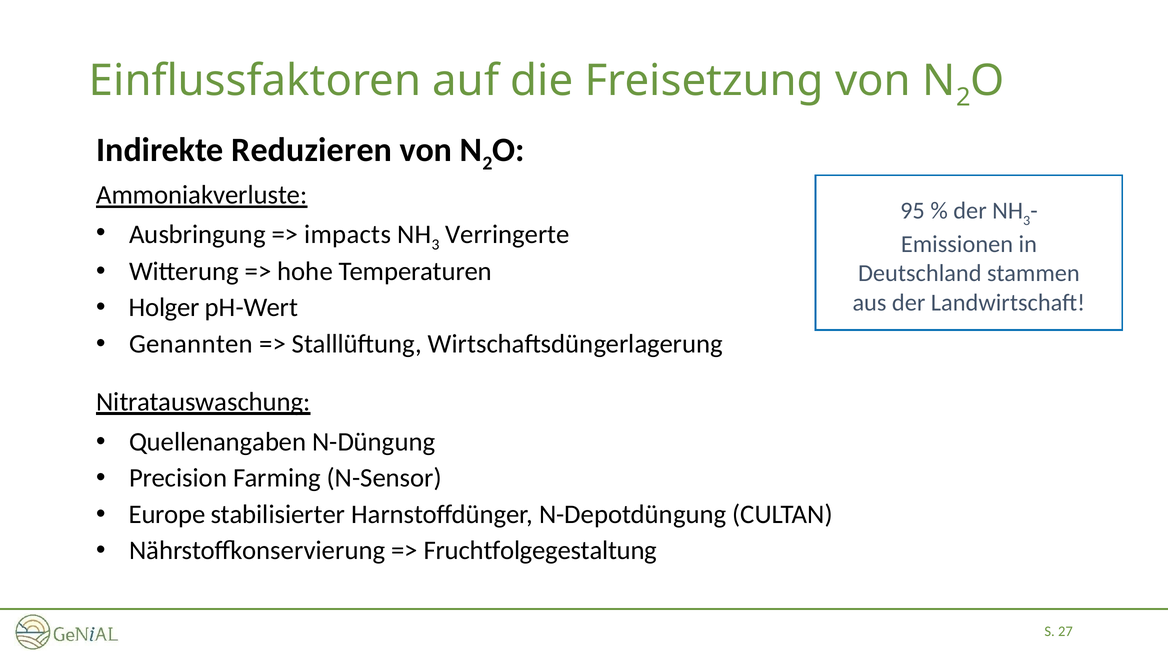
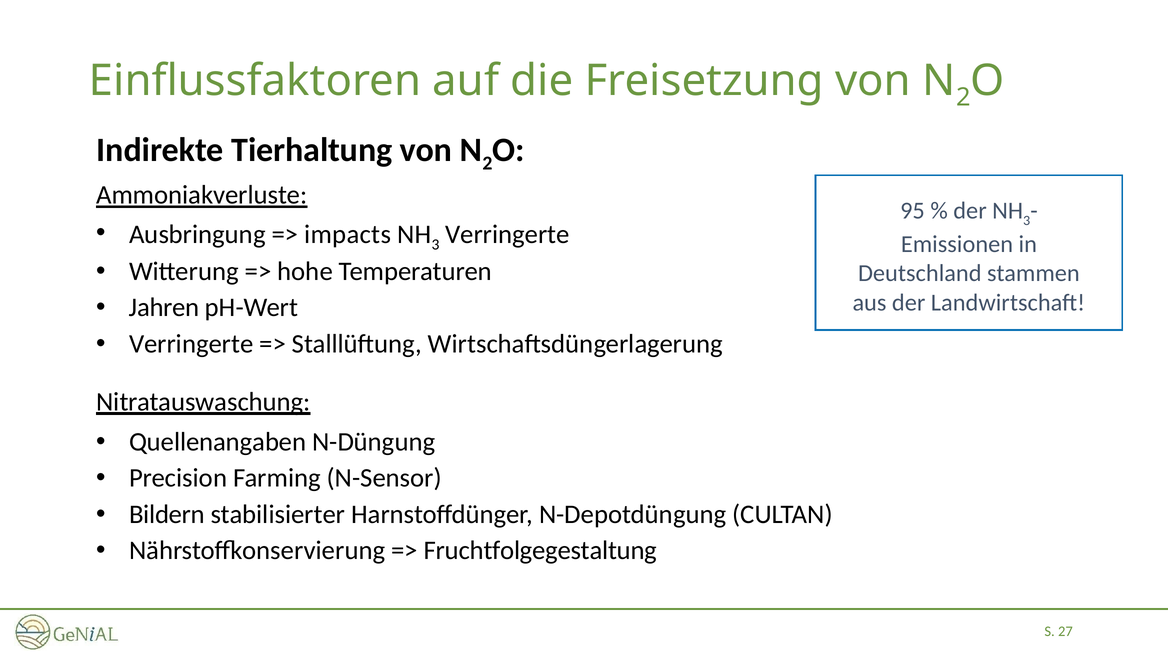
Reduzieren: Reduzieren -> Tierhaltung (312, 150)
Holger: Holger -> Jahren (164, 308)
Genannten: Genannten -> Verringerte (191, 344)
Europe: Europe -> Bildern (167, 514)
